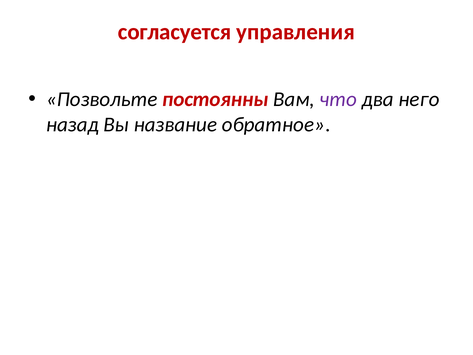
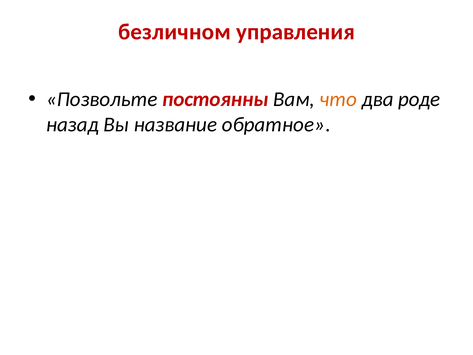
согласуется: согласуется -> безличном (174, 32)
что colour: purple -> orange (338, 99)
него: него -> роде (419, 99)
